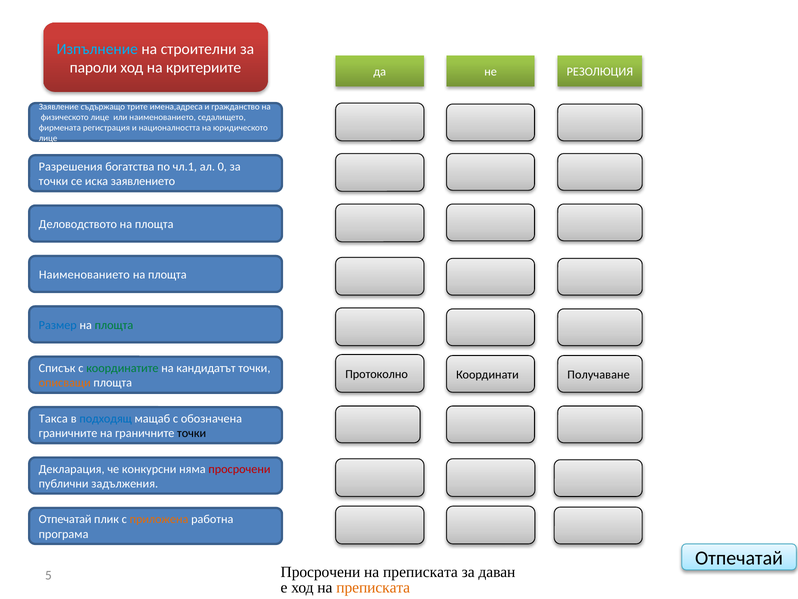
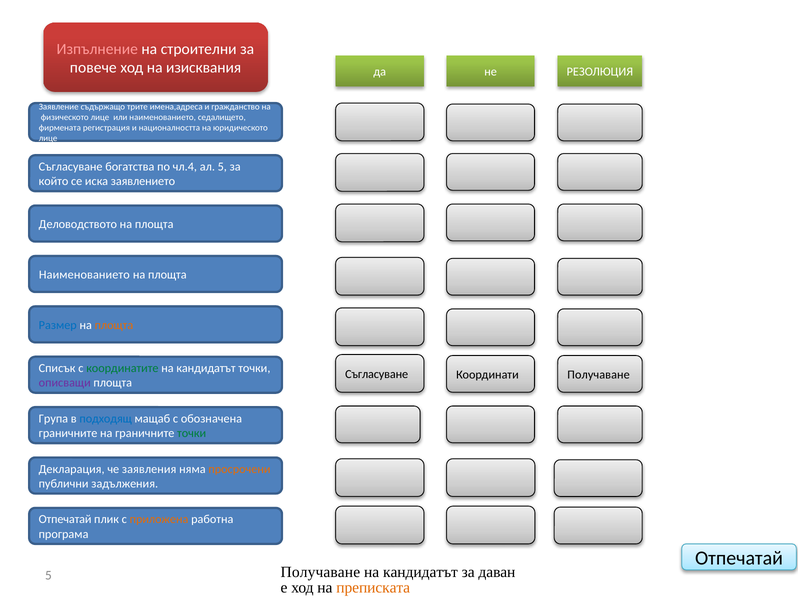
Изпълнение colour: light blue -> pink (97, 49)
пароли: пароли -> повече (93, 68)
критериите: критериите -> изисквания (204, 68)
Разрешения: Разрешения -> Съгласуване (71, 167)
чл.1: чл.1 -> чл.4 (185, 167)
ал 0: 0 -> 5 (222, 167)
точки: точки -> който (54, 181)
площта colour: green -> orange (114, 325)
Протоколно: Протоколно -> Съгласуване (377, 374)
описващи colour: orange -> purple (65, 383)
Такса: Такса -> Група (53, 418)
точки colour: black -> green (192, 433)
конкурсни: конкурсни -> заявления (149, 469)
просрочени colour: red -> orange (239, 469)
Просрочени: Просрочени -> Получаване (320, 572)
преписката: преписката -> кандидатът (420, 572)
